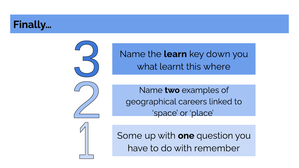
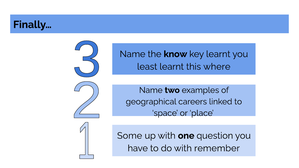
learn: learn -> know (175, 54)
key down: down -> learnt (218, 54)
what: what -> least (147, 67)
